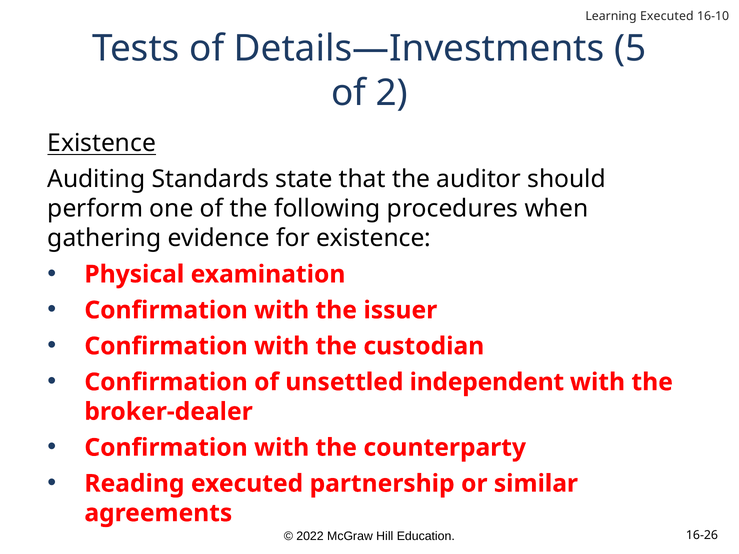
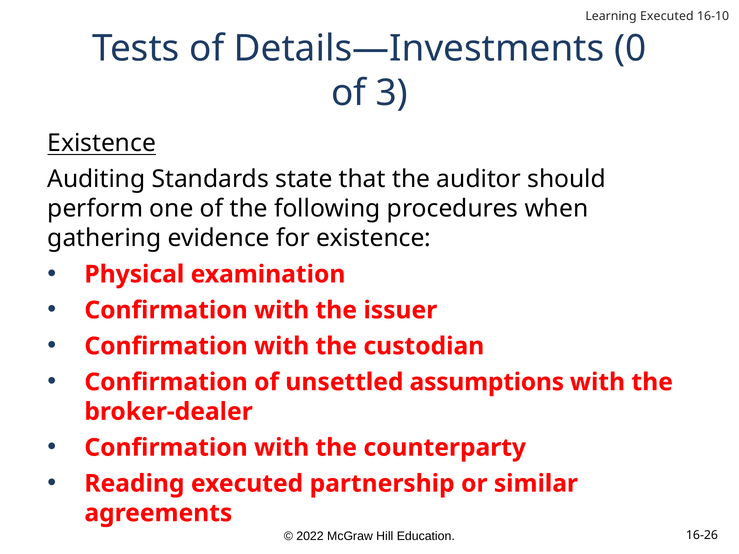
5: 5 -> 0 (630, 49)
2: 2 -> 3 (392, 93)
independent: independent -> assumptions (487, 382)
